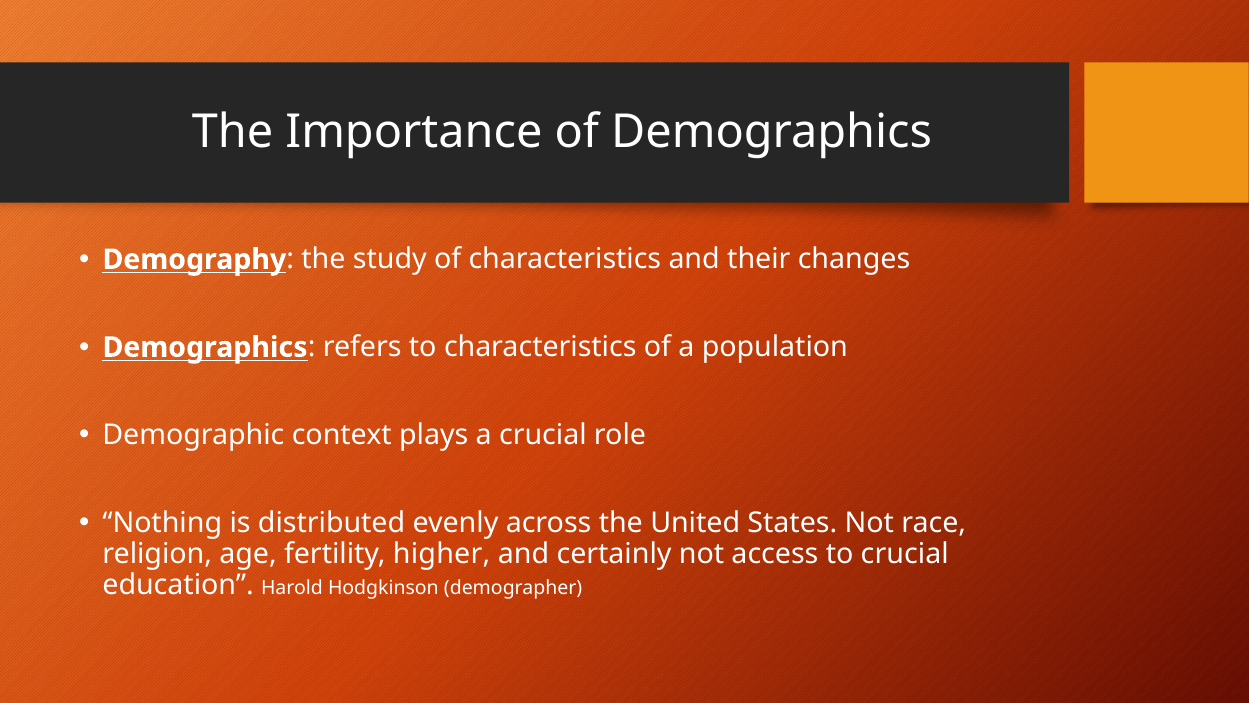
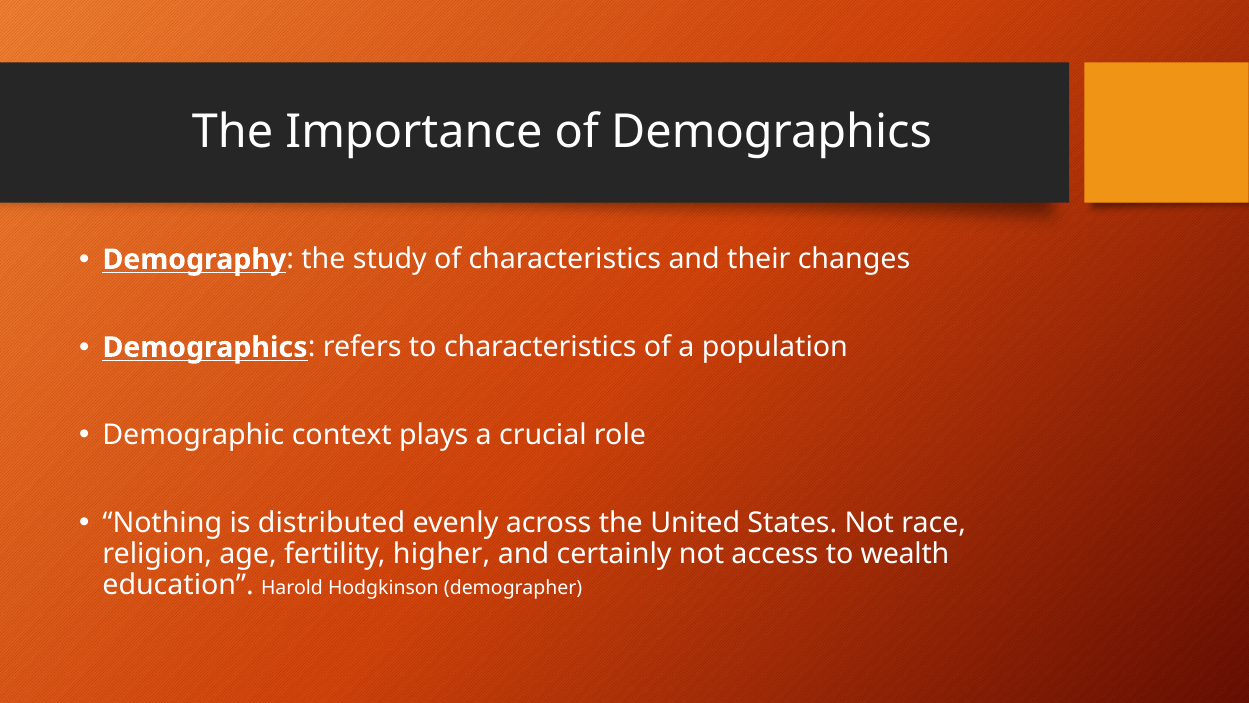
to crucial: crucial -> wealth (905, 554)
